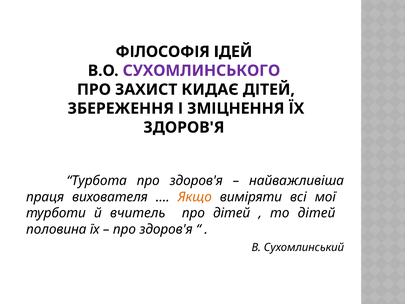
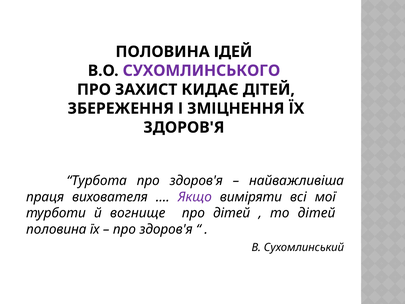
ФІЛОСОФІЯ: ФІЛОСОФІЯ -> ПОЛОВИНА (163, 52)
Якщо colour: orange -> purple (195, 197)
вчитель: вчитель -> вогнище (138, 213)
